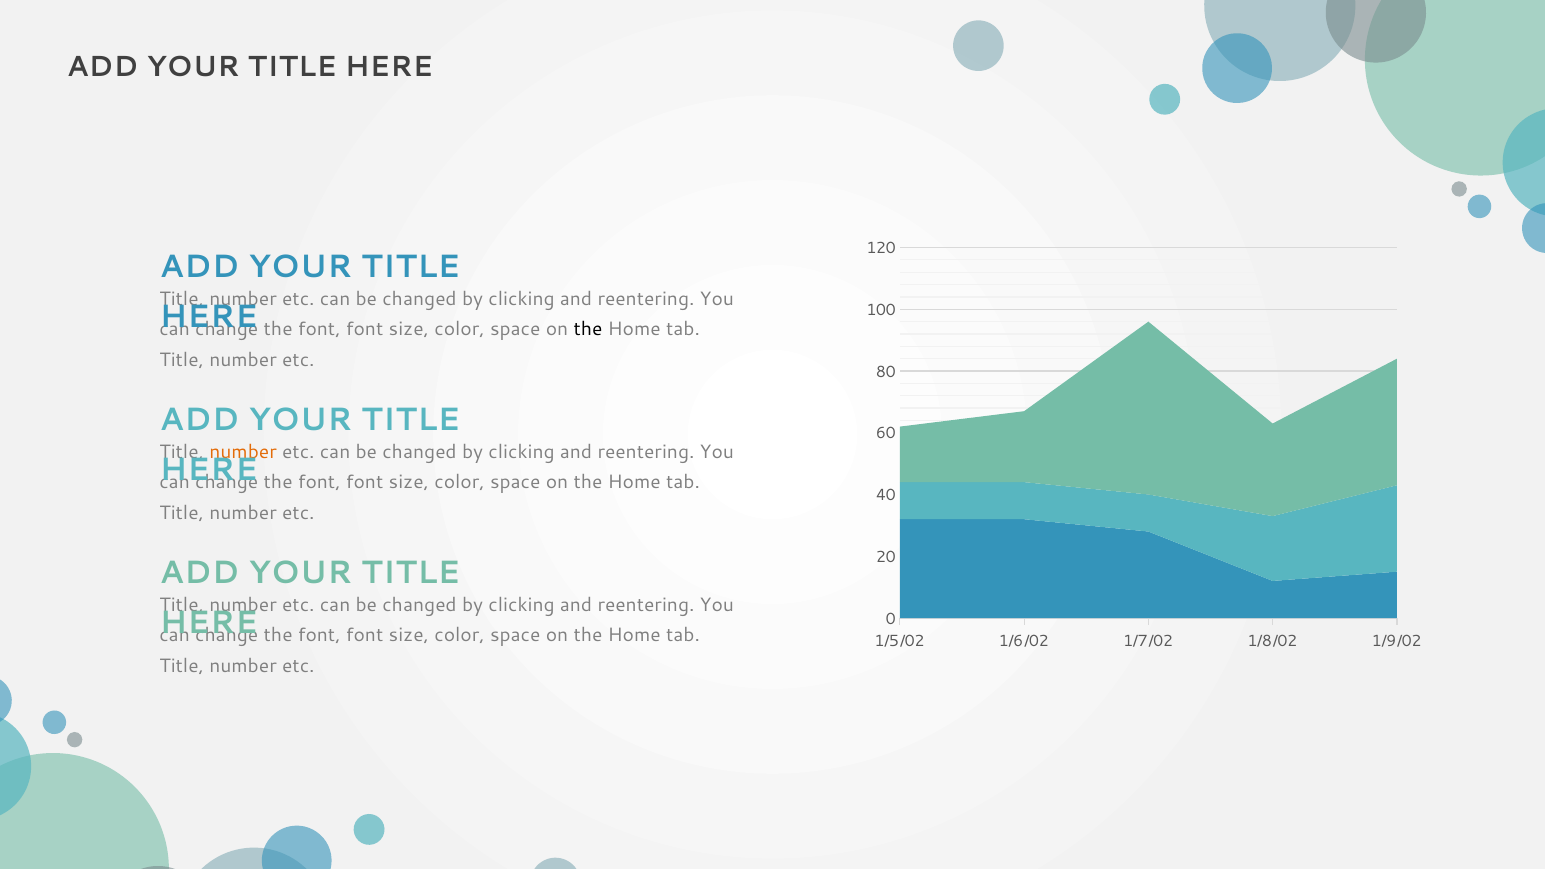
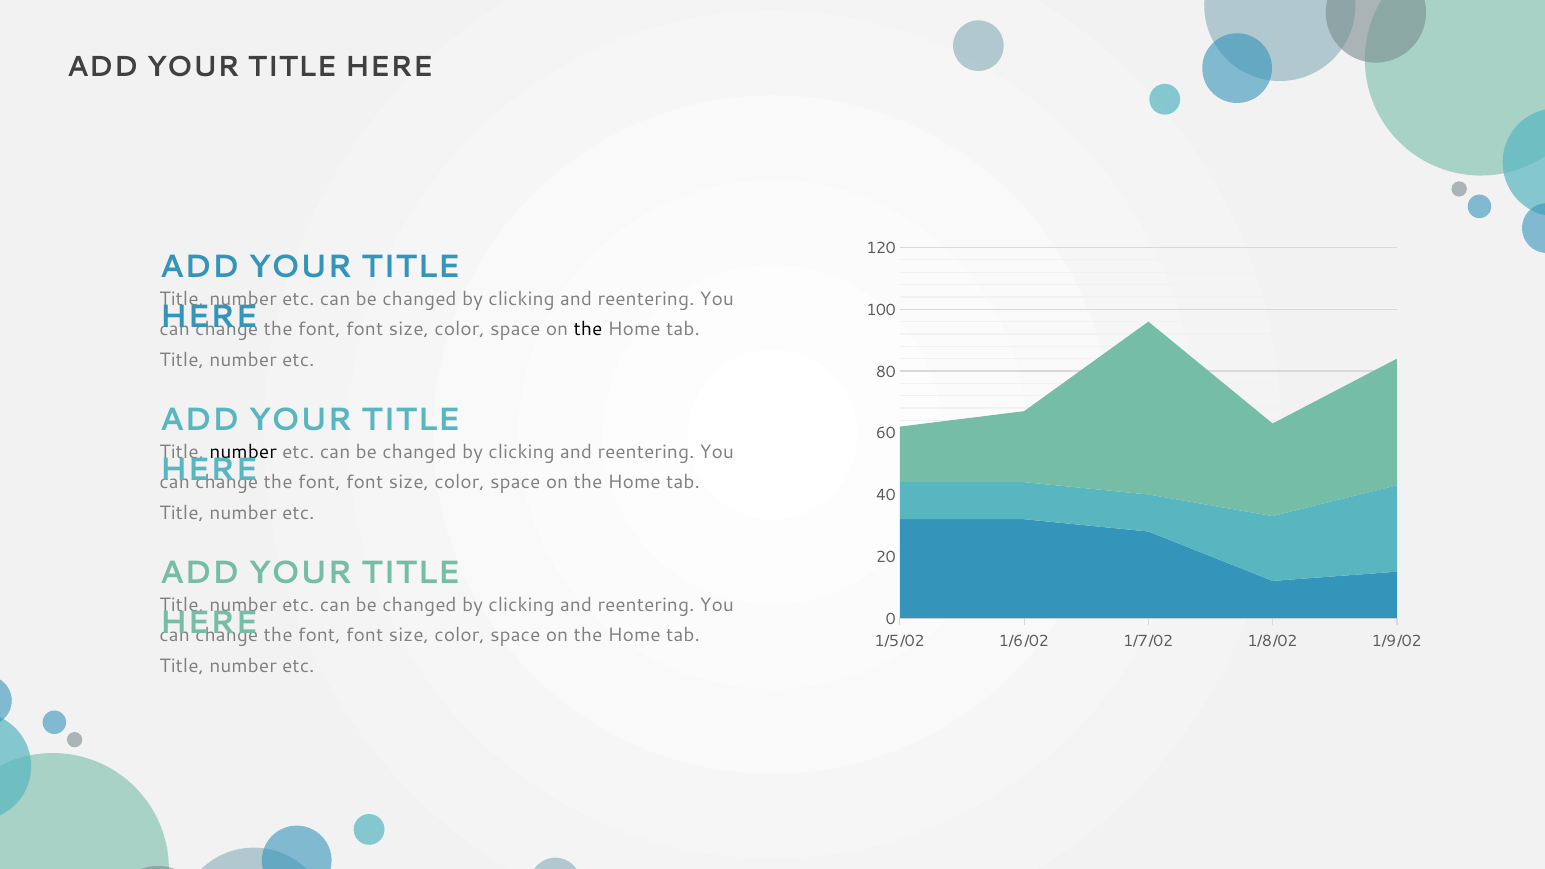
number colour: orange -> black (243, 453)
